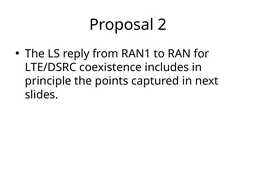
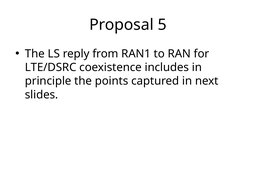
2: 2 -> 5 (162, 25)
